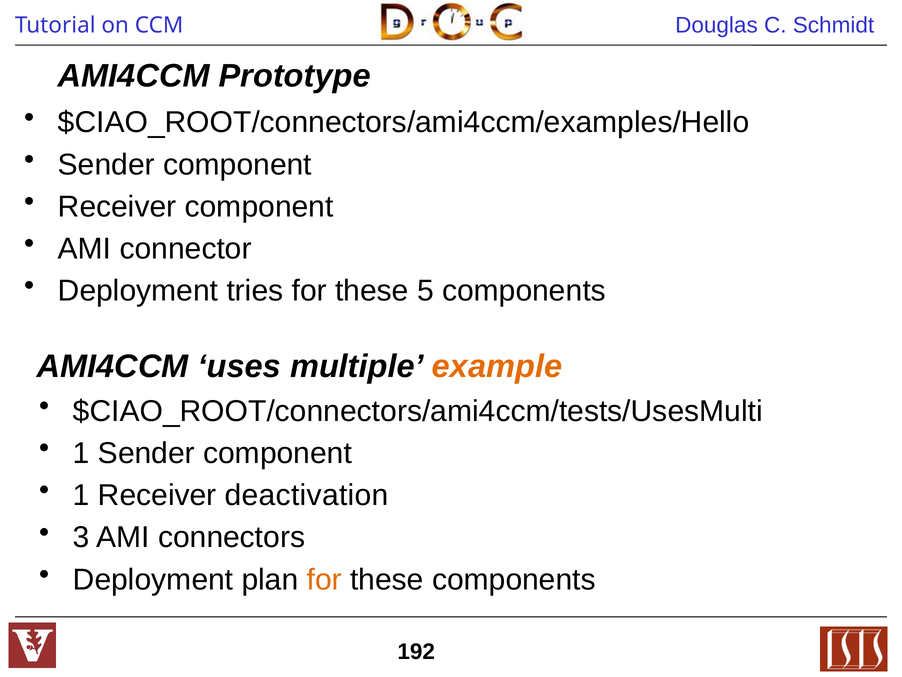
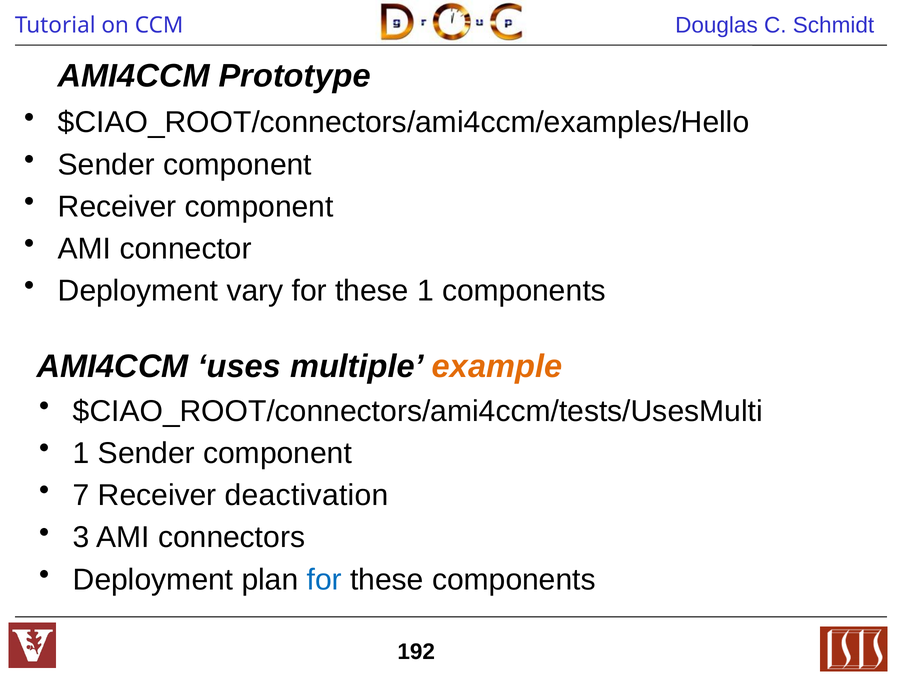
tries: tries -> vary (255, 291)
these 5: 5 -> 1 (425, 291)
1: 1 -> 7 (81, 495)
for colour: orange -> blue (324, 579)
